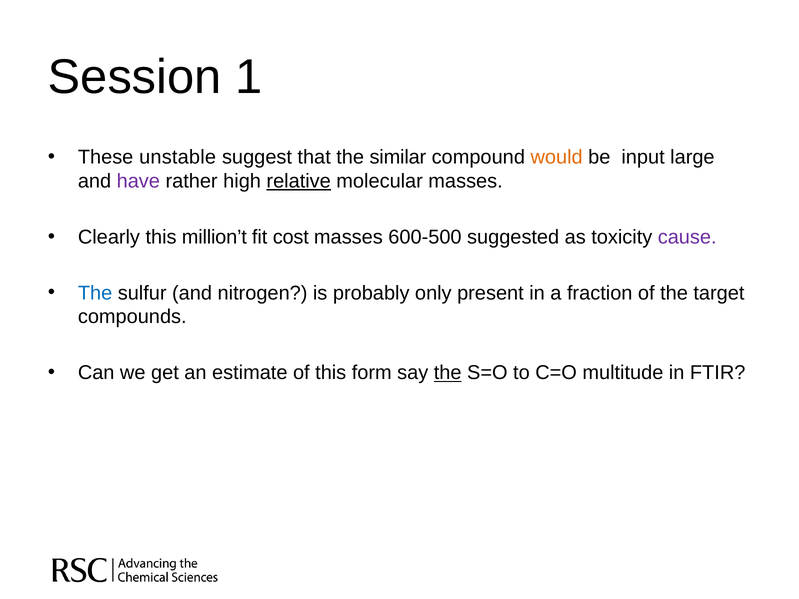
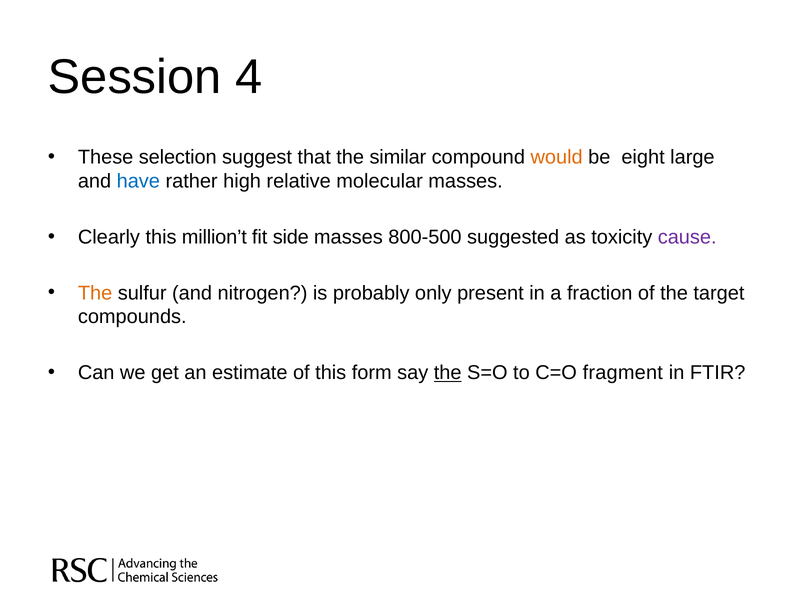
1: 1 -> 4 (249, 77)
unstable: unstable -> selection (178, 157)
input: input -> eight (643, 157)
have colour: purple -> blue (138, 181)
relative underline: present -> none (299, 181)
cost: cost -> side (291, 237)
600-500: 600-500 -> 800-500 (425, 237)
The colour: blue -> orange (95, 293)
multitude: multitude -> fragment (623, 373)
